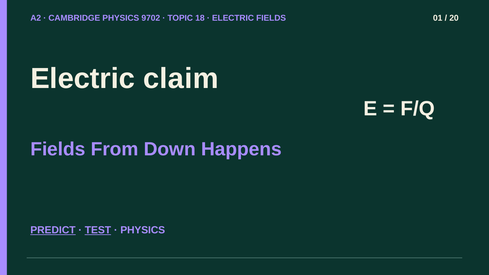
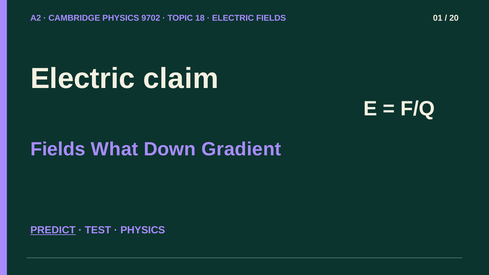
From: From -> What (115, 149)
Happens: Happens -> Gradient (241, 149)
TEST underline: present -> none (98, 230)
